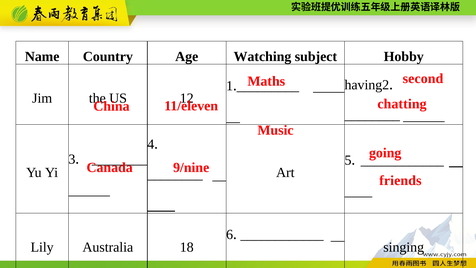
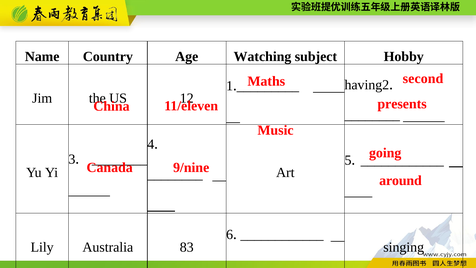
chatting: chatting -> presents (402, 104)
friends: friends -> around (401, 180)
18: 18 -> 83 (187, 247)
